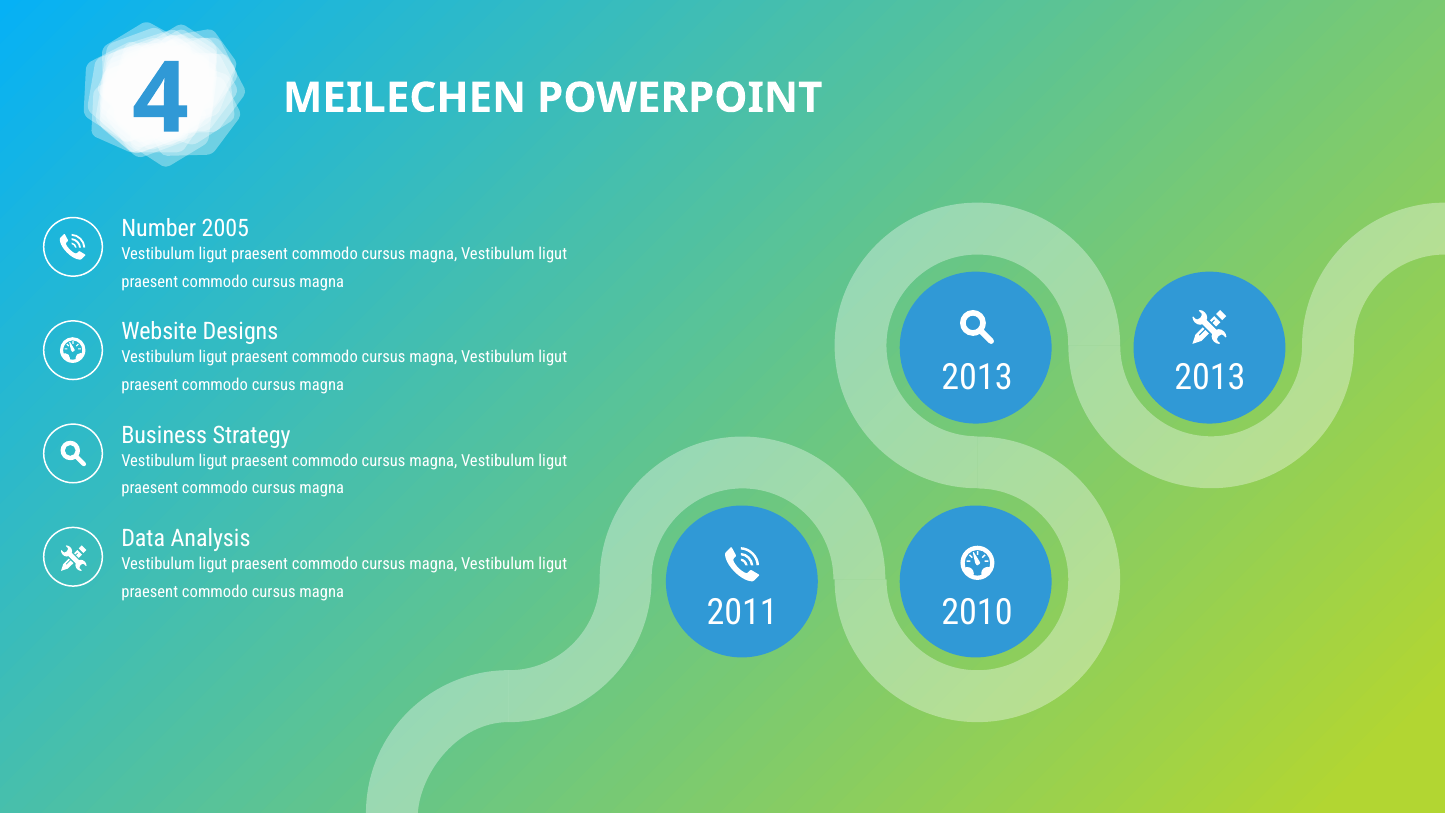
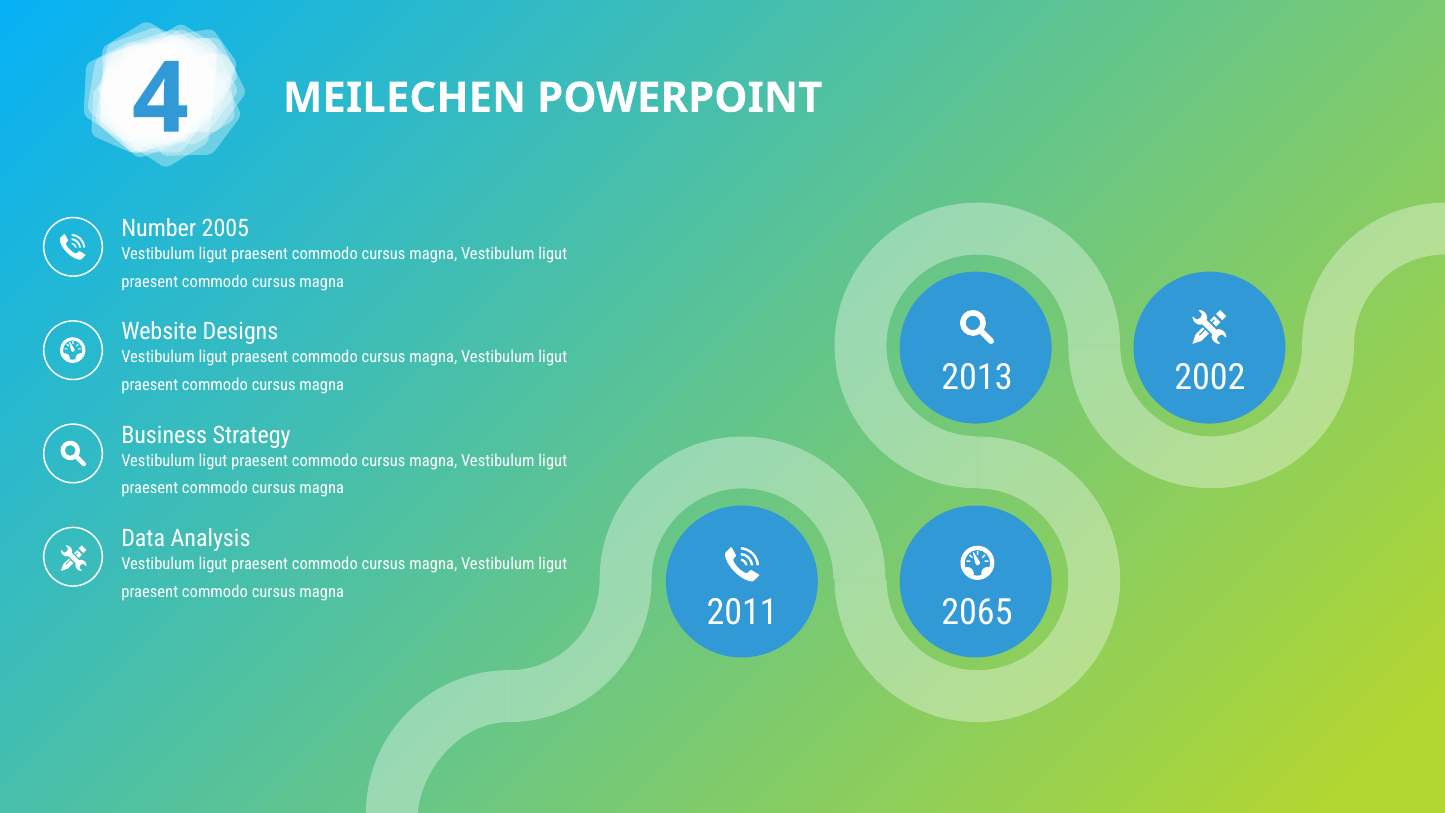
2013 2013: 2013 -> 2002 (1210, 378)
2010: 2010 -> 2065 (977, 613)
